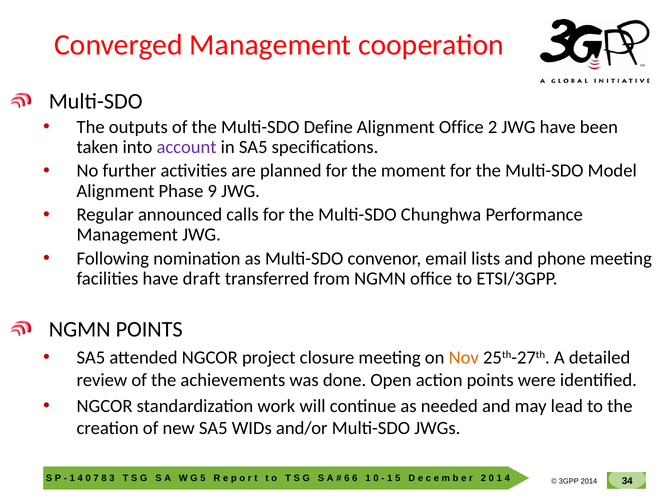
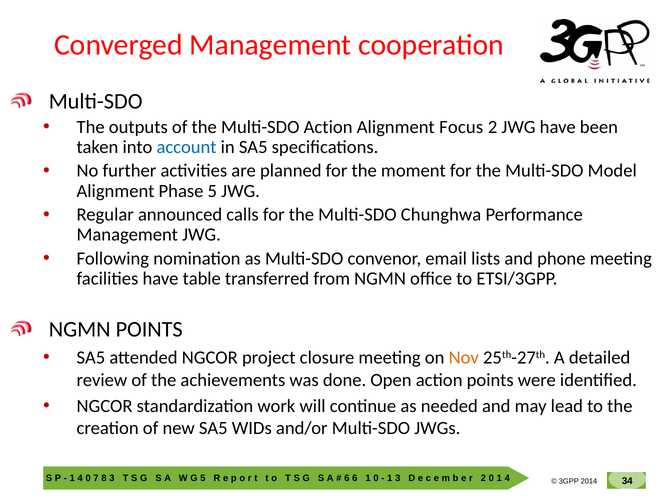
Multi-SDO Define: Define -> Action (328, 127)
Alignment Office: Office -> Focus (461, 127)
account colour: purple -> blue (187, 147)
Phase 9: 9 -> 5 (212, 191)
draft: draft -> table (202, 279)
5: 5 -> 3 (398, 478)
